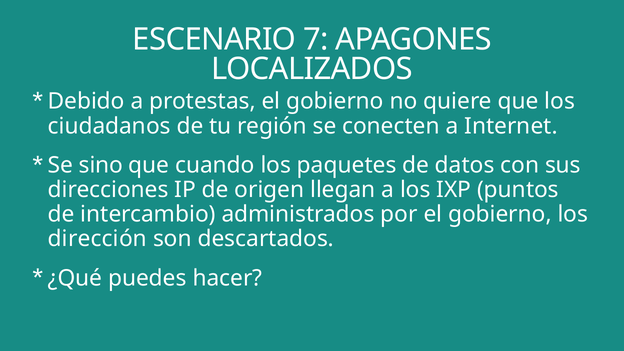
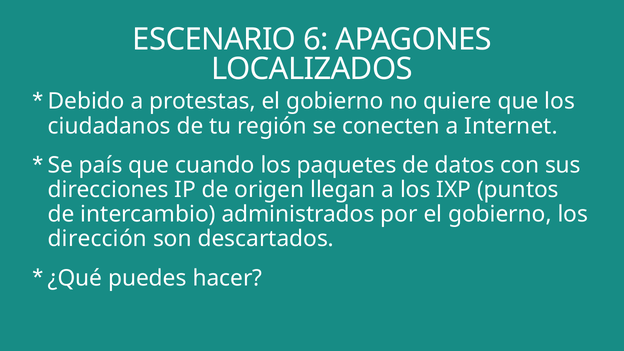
7: 7 -> 6 (316, 39)
sino: sino -> país (101, 165)
